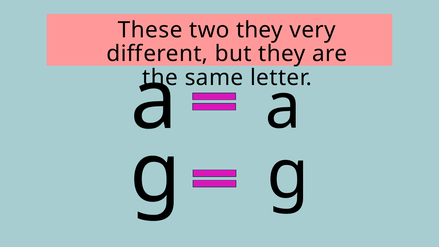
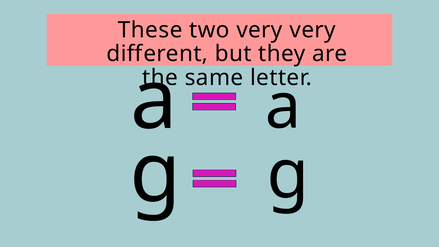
two they: they -> very (259, 30)
